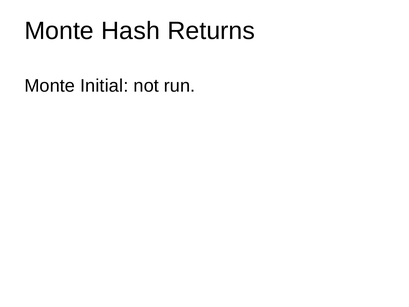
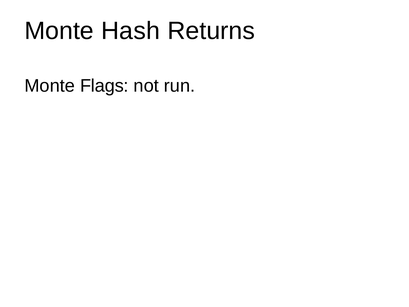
Initial: Initial -> Flags (104, 86)
